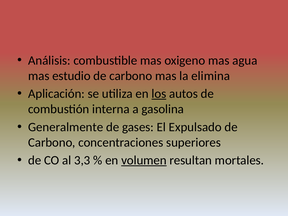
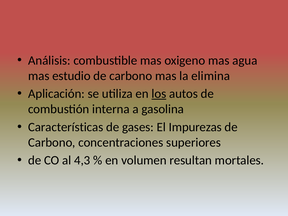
Generalmente: Generalmente -> Características (66, 127)
Expulsado: Expulsado -> Impurezas (195, 127)
3,3: 3,3 -> 4,3 (82, 160)
volumen underline: present -> none (144, 160)
